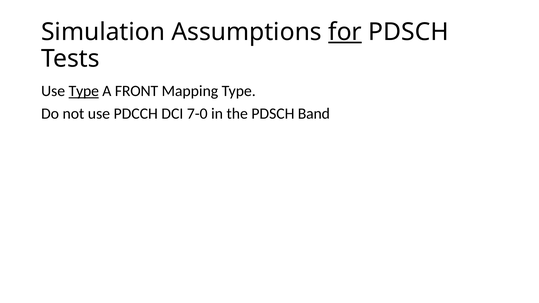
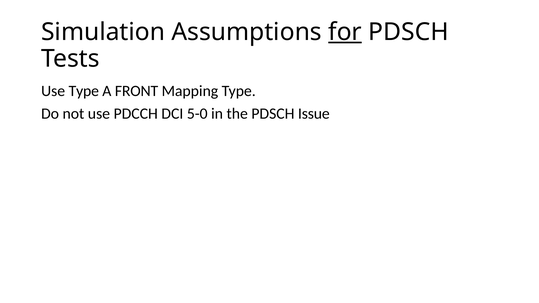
Type underline: present -> none (84, 91)
7-0: 7-0 -> 5-0 (197, 114)
Band: Band -> Issue (314, 114)
